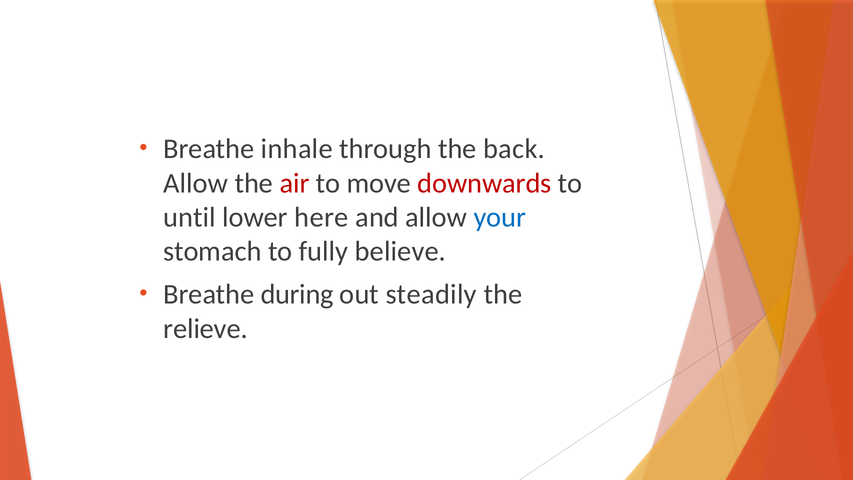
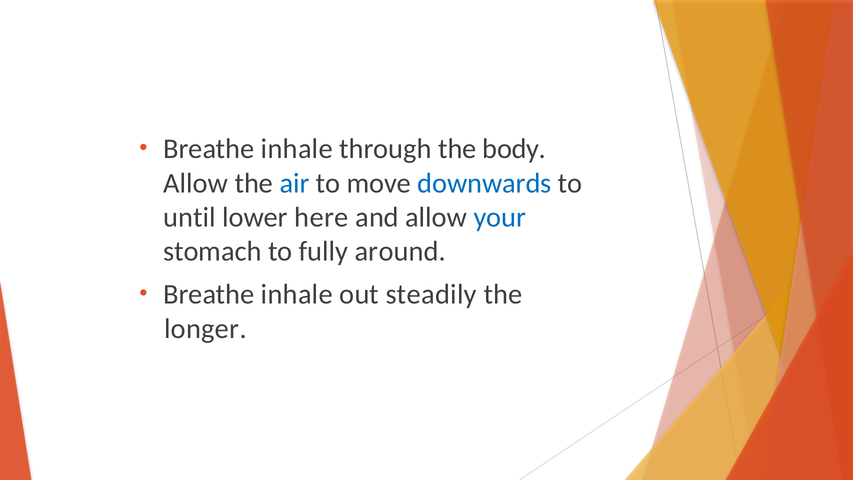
back: back -> body (514, 149)
air colour: red -> blue (295, 183)
downwards colour: red -> blue (484, 183)
believe: believe -> around (400, 251)
during: during -> inhale (297, 294)
relieve: relieve -> longer (205, 329)
